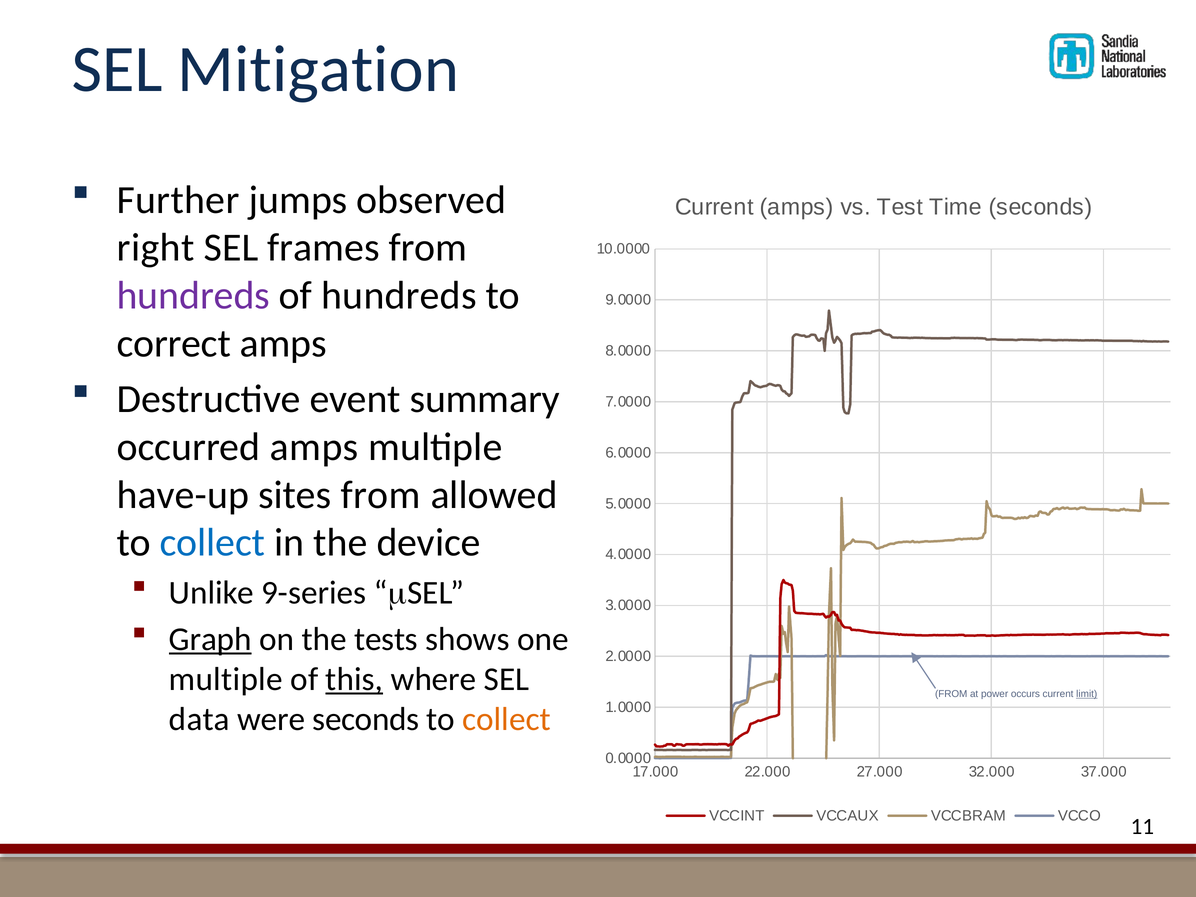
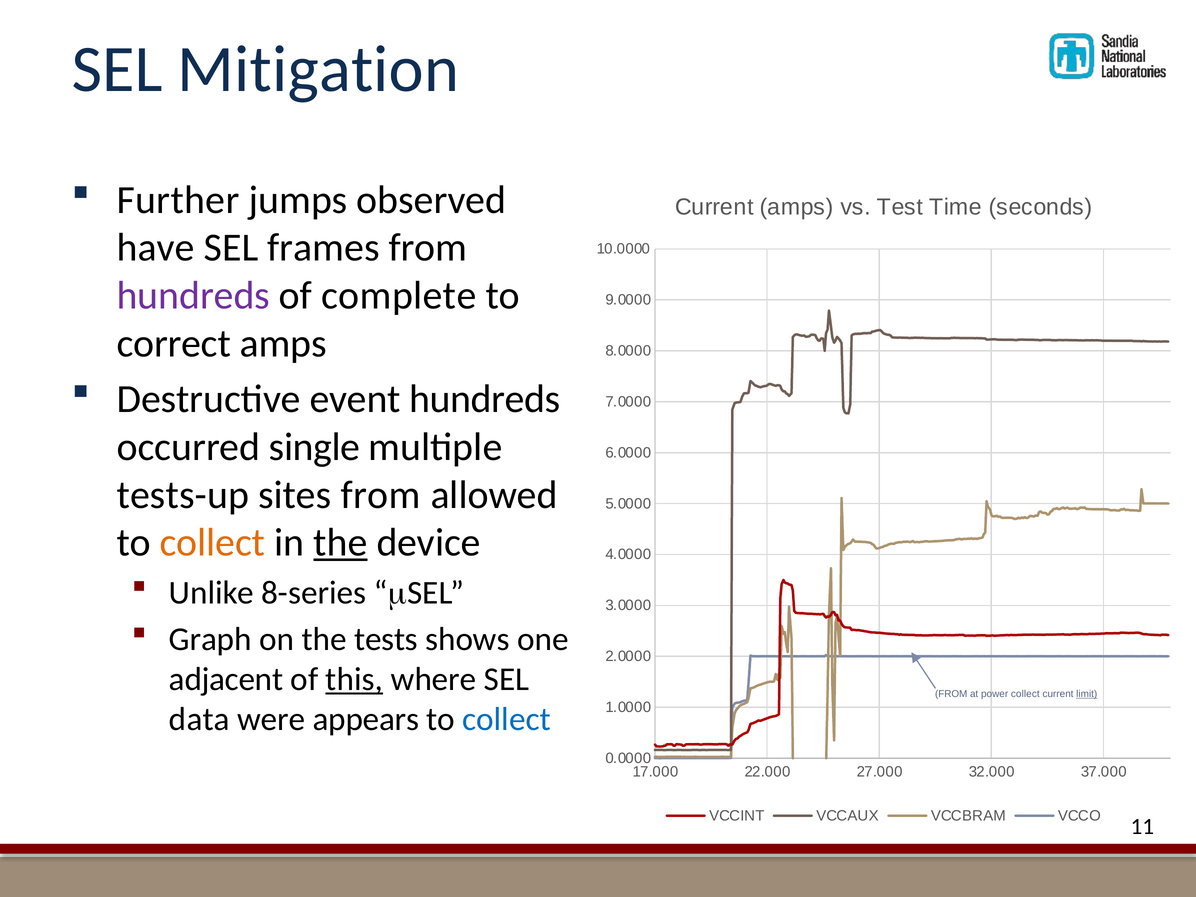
right: right -> have (156, 248)
of hundreds: hundreds -> complete (399, 296)
event summary: summary -> hundreds (485, 399)
occurred amps: amps -> single (315, 447)
have-up: have-up -> tests-up (183, 495)
collect colour: blue -> orange (212, 543)
the underline: none -> present (340, 543)
9-series: 9-series -> 8-series (314, 593)
Graph underline: present -> none (210, 639)
multiple: multiple -> adjacent (226, 679)
power occurs: occurs -> collect (1025, 694)
were seconds: seconds -> appears (366, 719)
collect colour: orange -> blue (507, 719)
